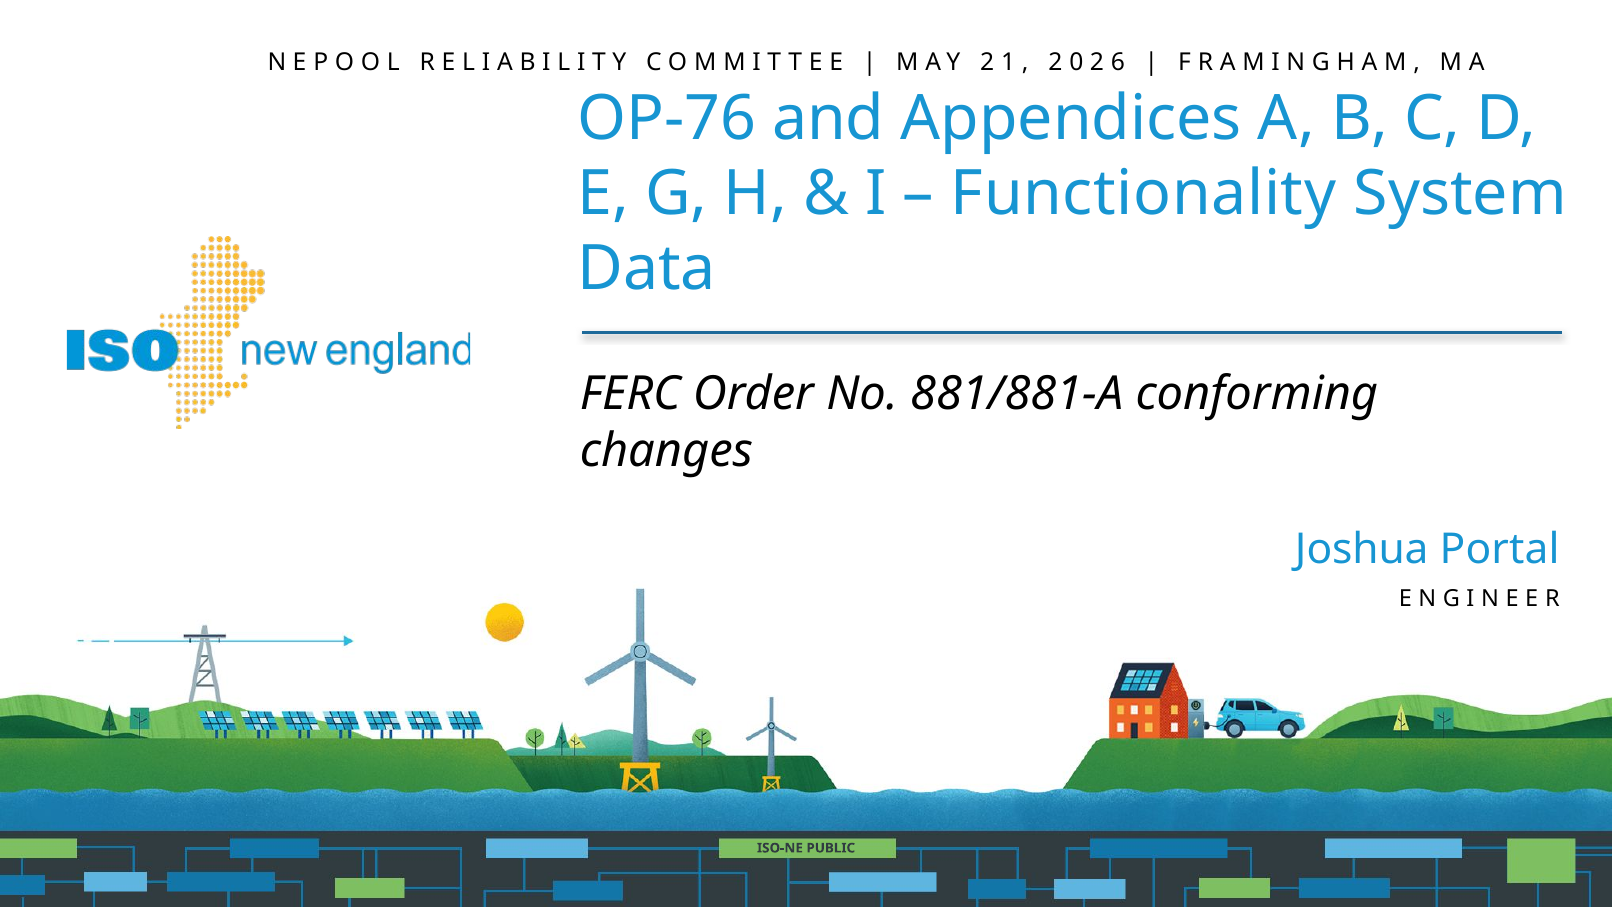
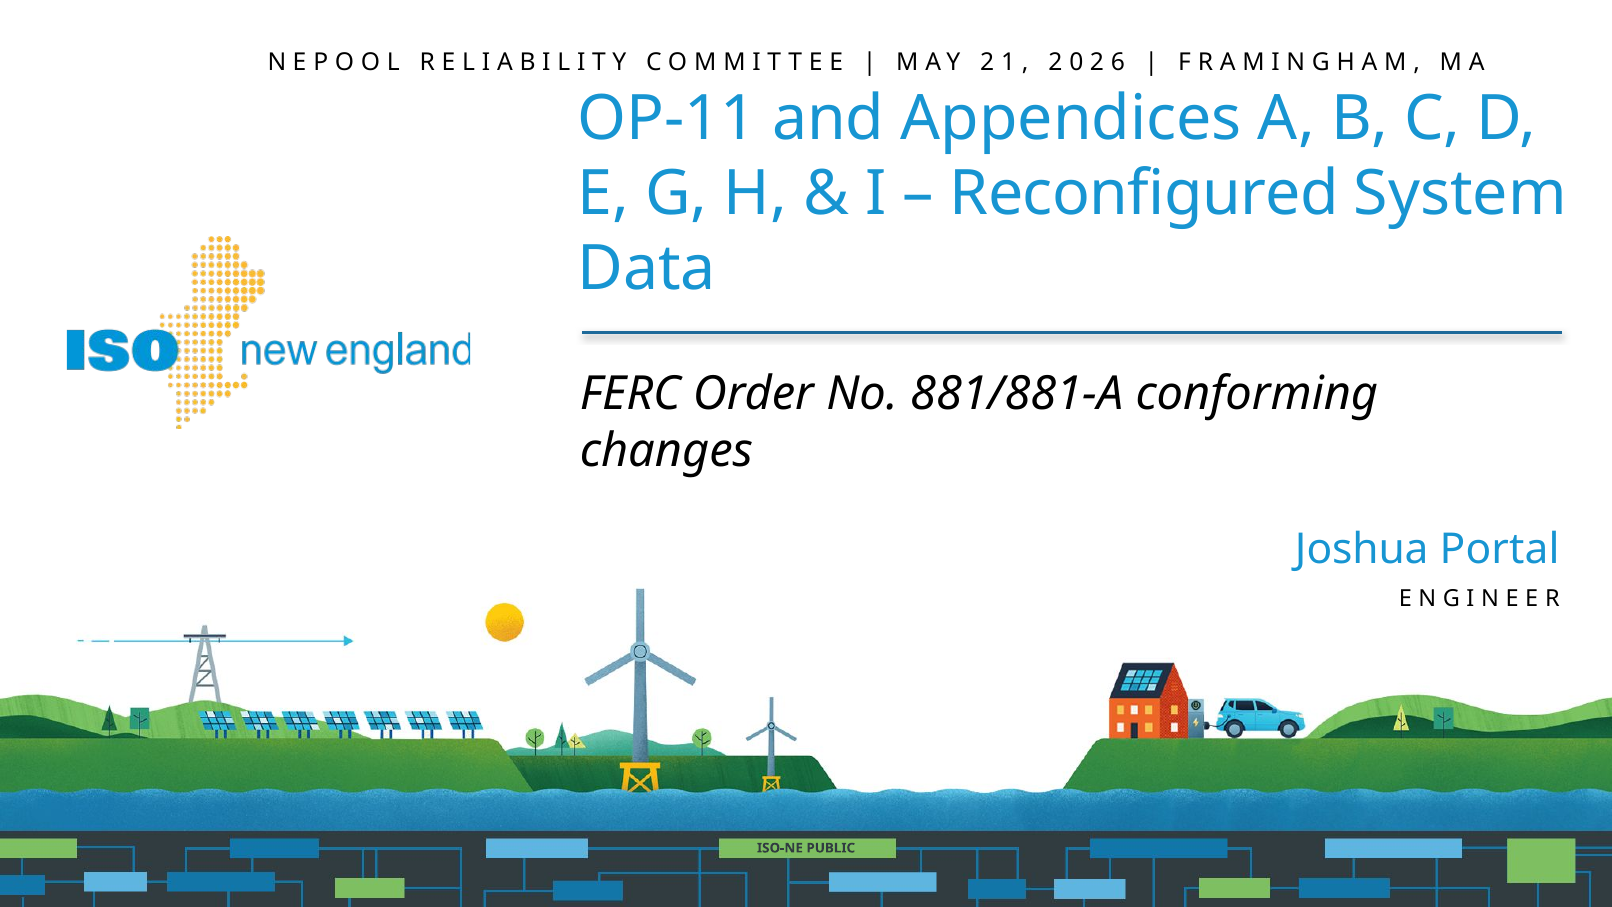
OP-76: OP-76 -> OP-11 (667, 118)
Functionality: Functionality -> Reconfigured (1144, 194)
